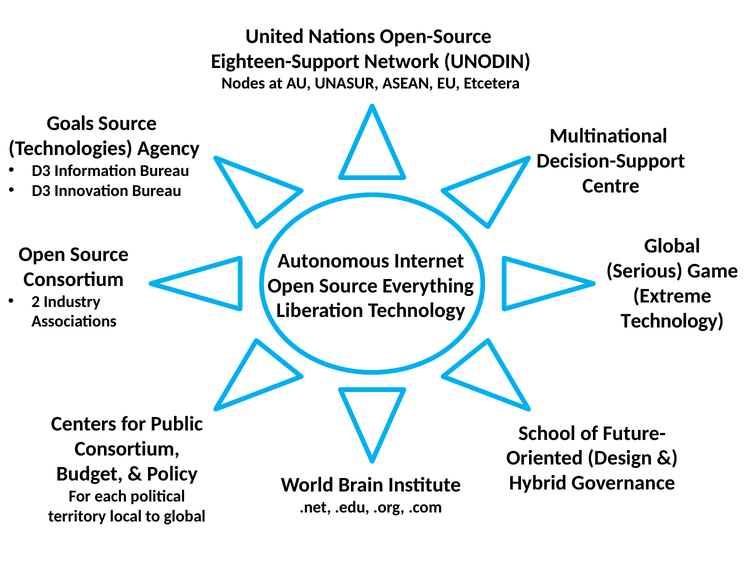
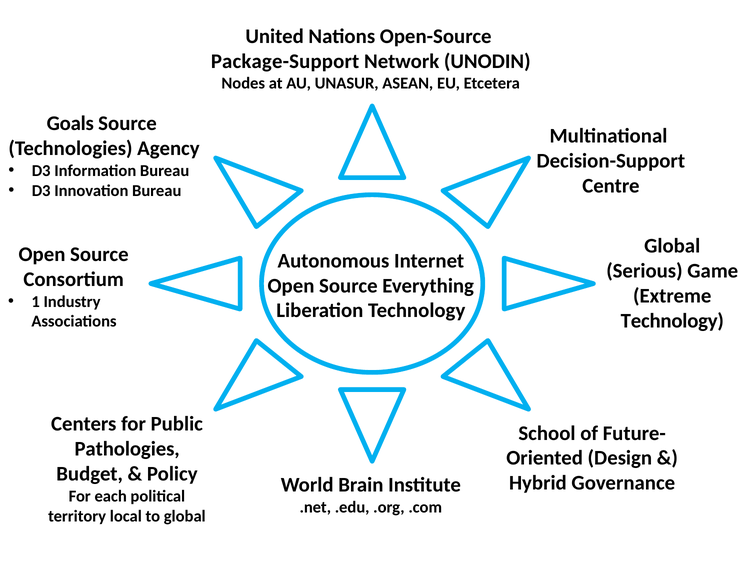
Eighteen-Support: Eighteen-Support -> Package-Support (285, 61)
2: 2 -> 1 (36, 302)
Consortium: Consortium -> Pathologies (127, 449)
